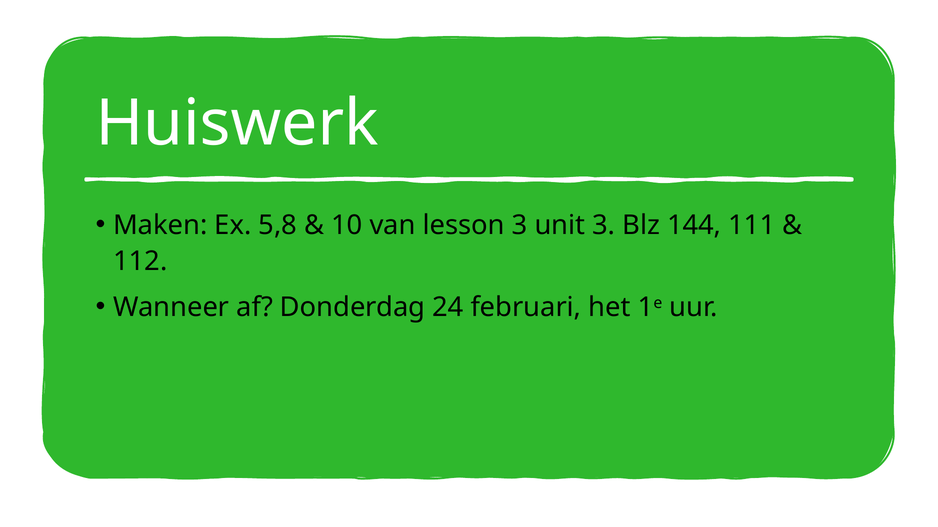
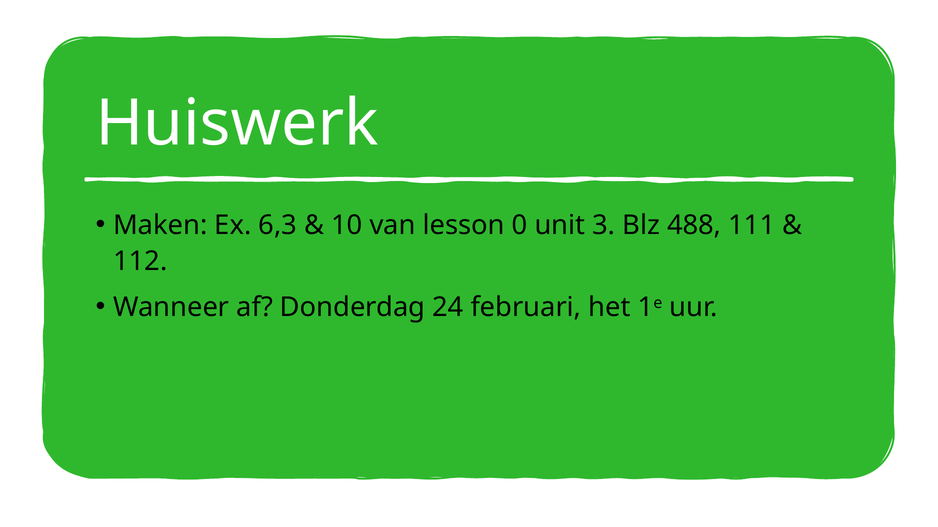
5,8: 5,8 -> 6,3 (278, 226)
lesson 3: 3 -> 0 (520, 226)
144: 144 -> 488 (694, 226)
